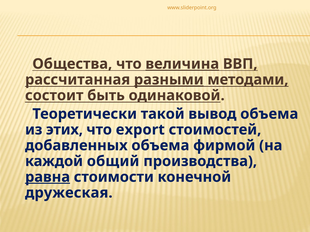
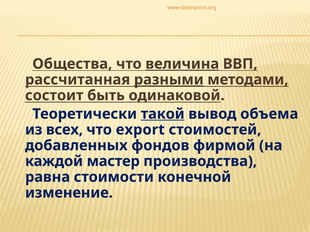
такой underline: none -> present (163, 114)
этих: этих -> всех (64, 130)
добавленных объема: объема -> фондов (160, 146)
общий: общий -> мастер (113, 162)
равна underline: present -> none (48, 177)
дружеская: дружеская -> изменение (69, 193)
